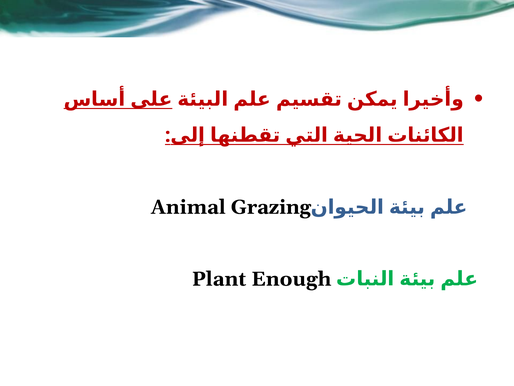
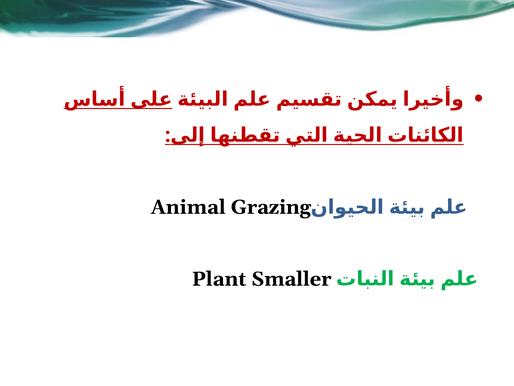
Enough: Enough -> Smaller (291, 279)
